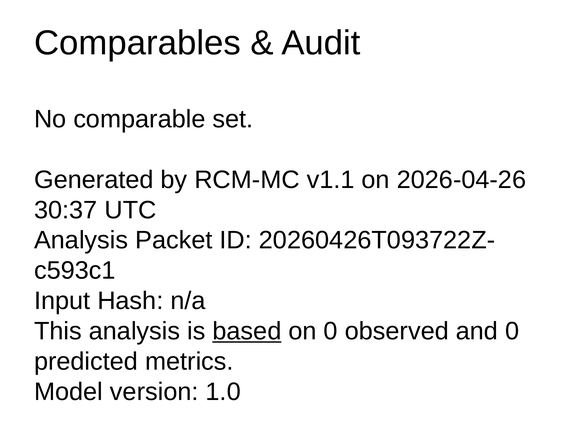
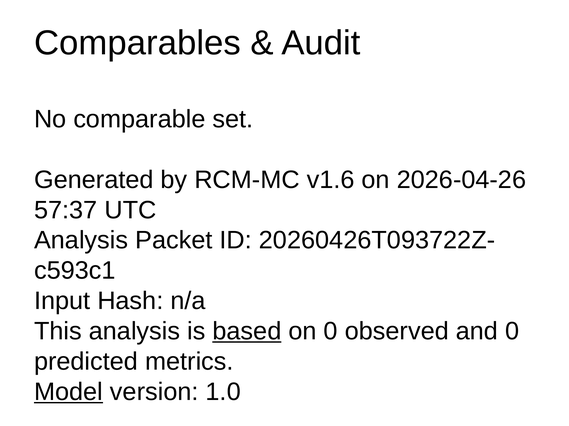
v1.1: v1.1 -> v1.6 (331, 180)
30:37: 30:37 -> 57:37 (66, 210)
Model underline: none -> present (68, 393)
